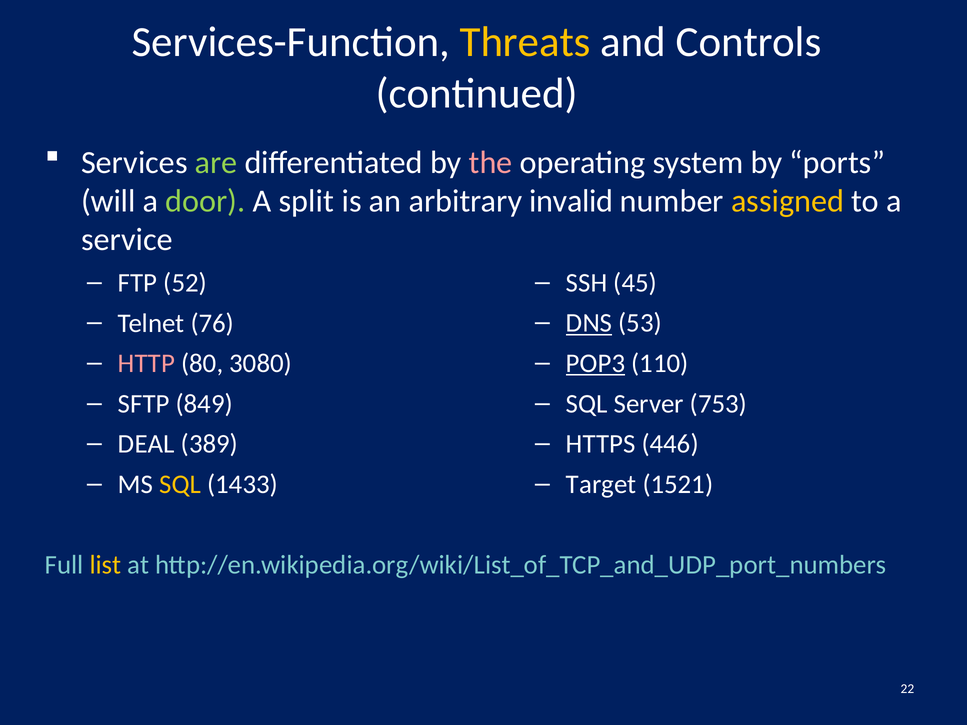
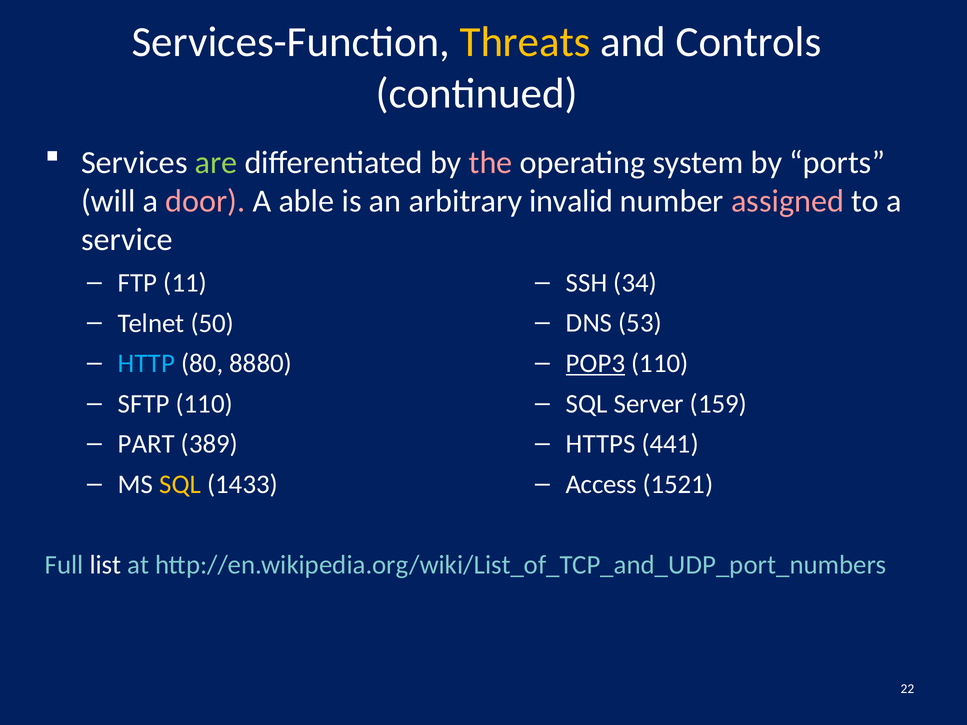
door colour: light green -> pink (205, 201)
split: split -> able (306, 201)
assigned colour: yellow -> pink (788, 201)
45: 45 -> 34 (635, 283)
52: 52 -> 11 (185, 283)
DNS underline: present -> none (589, 323)
76: 76 -> 50 (212, 323)
HTTP colour: pink -> light blue (146, 364)
3080: 3080 -> 8880 (261, 364)
SFTP 849: 849 -> 110 (204, 404)
753: 753 -> 159 (718, 404)
DEAL: DEAL -> PART (146, 444)
446: 446 -> 441 (670, 444)
Target: Target -> Access (601, 484)
list colour: yellow -> white (106, 565)
